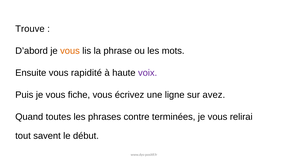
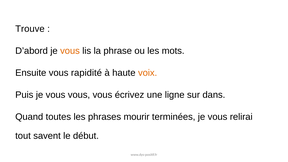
voix colour: purple -> orange (148, 73)
je vous fiche: fiche -> vous (79, 95)
avez: avez -> dans (214, 95)
contre: contre -> mourir (137, 117)
